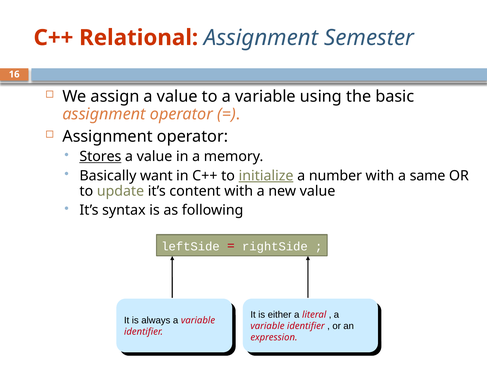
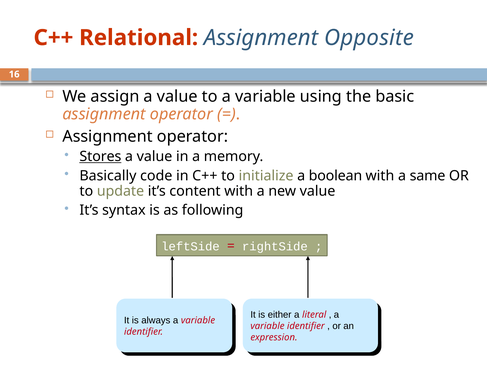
Semester: Semester -> Opposite (369, 38)
want: want -> code (156, 175)
initialize underline: present -> none (266, 175)
number: number -> boolean (335, 175)
